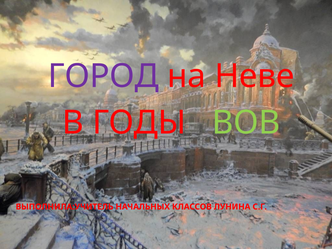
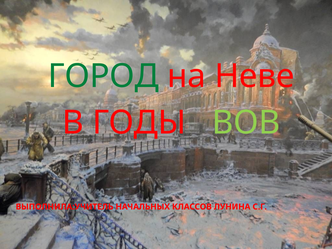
ГОРОД colour: purple -> green (103, 76)
